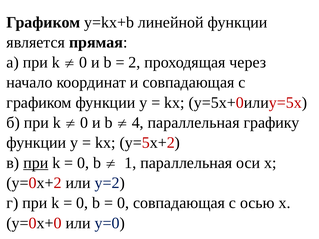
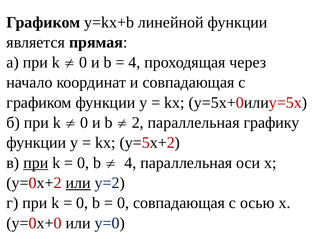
2: 2 -> 4 (134, 62)
4: 4 -> 2 (138, 123)
¹ 1: 1 -> 4 (130, 163)
или underline: none -> present (78, 183)
